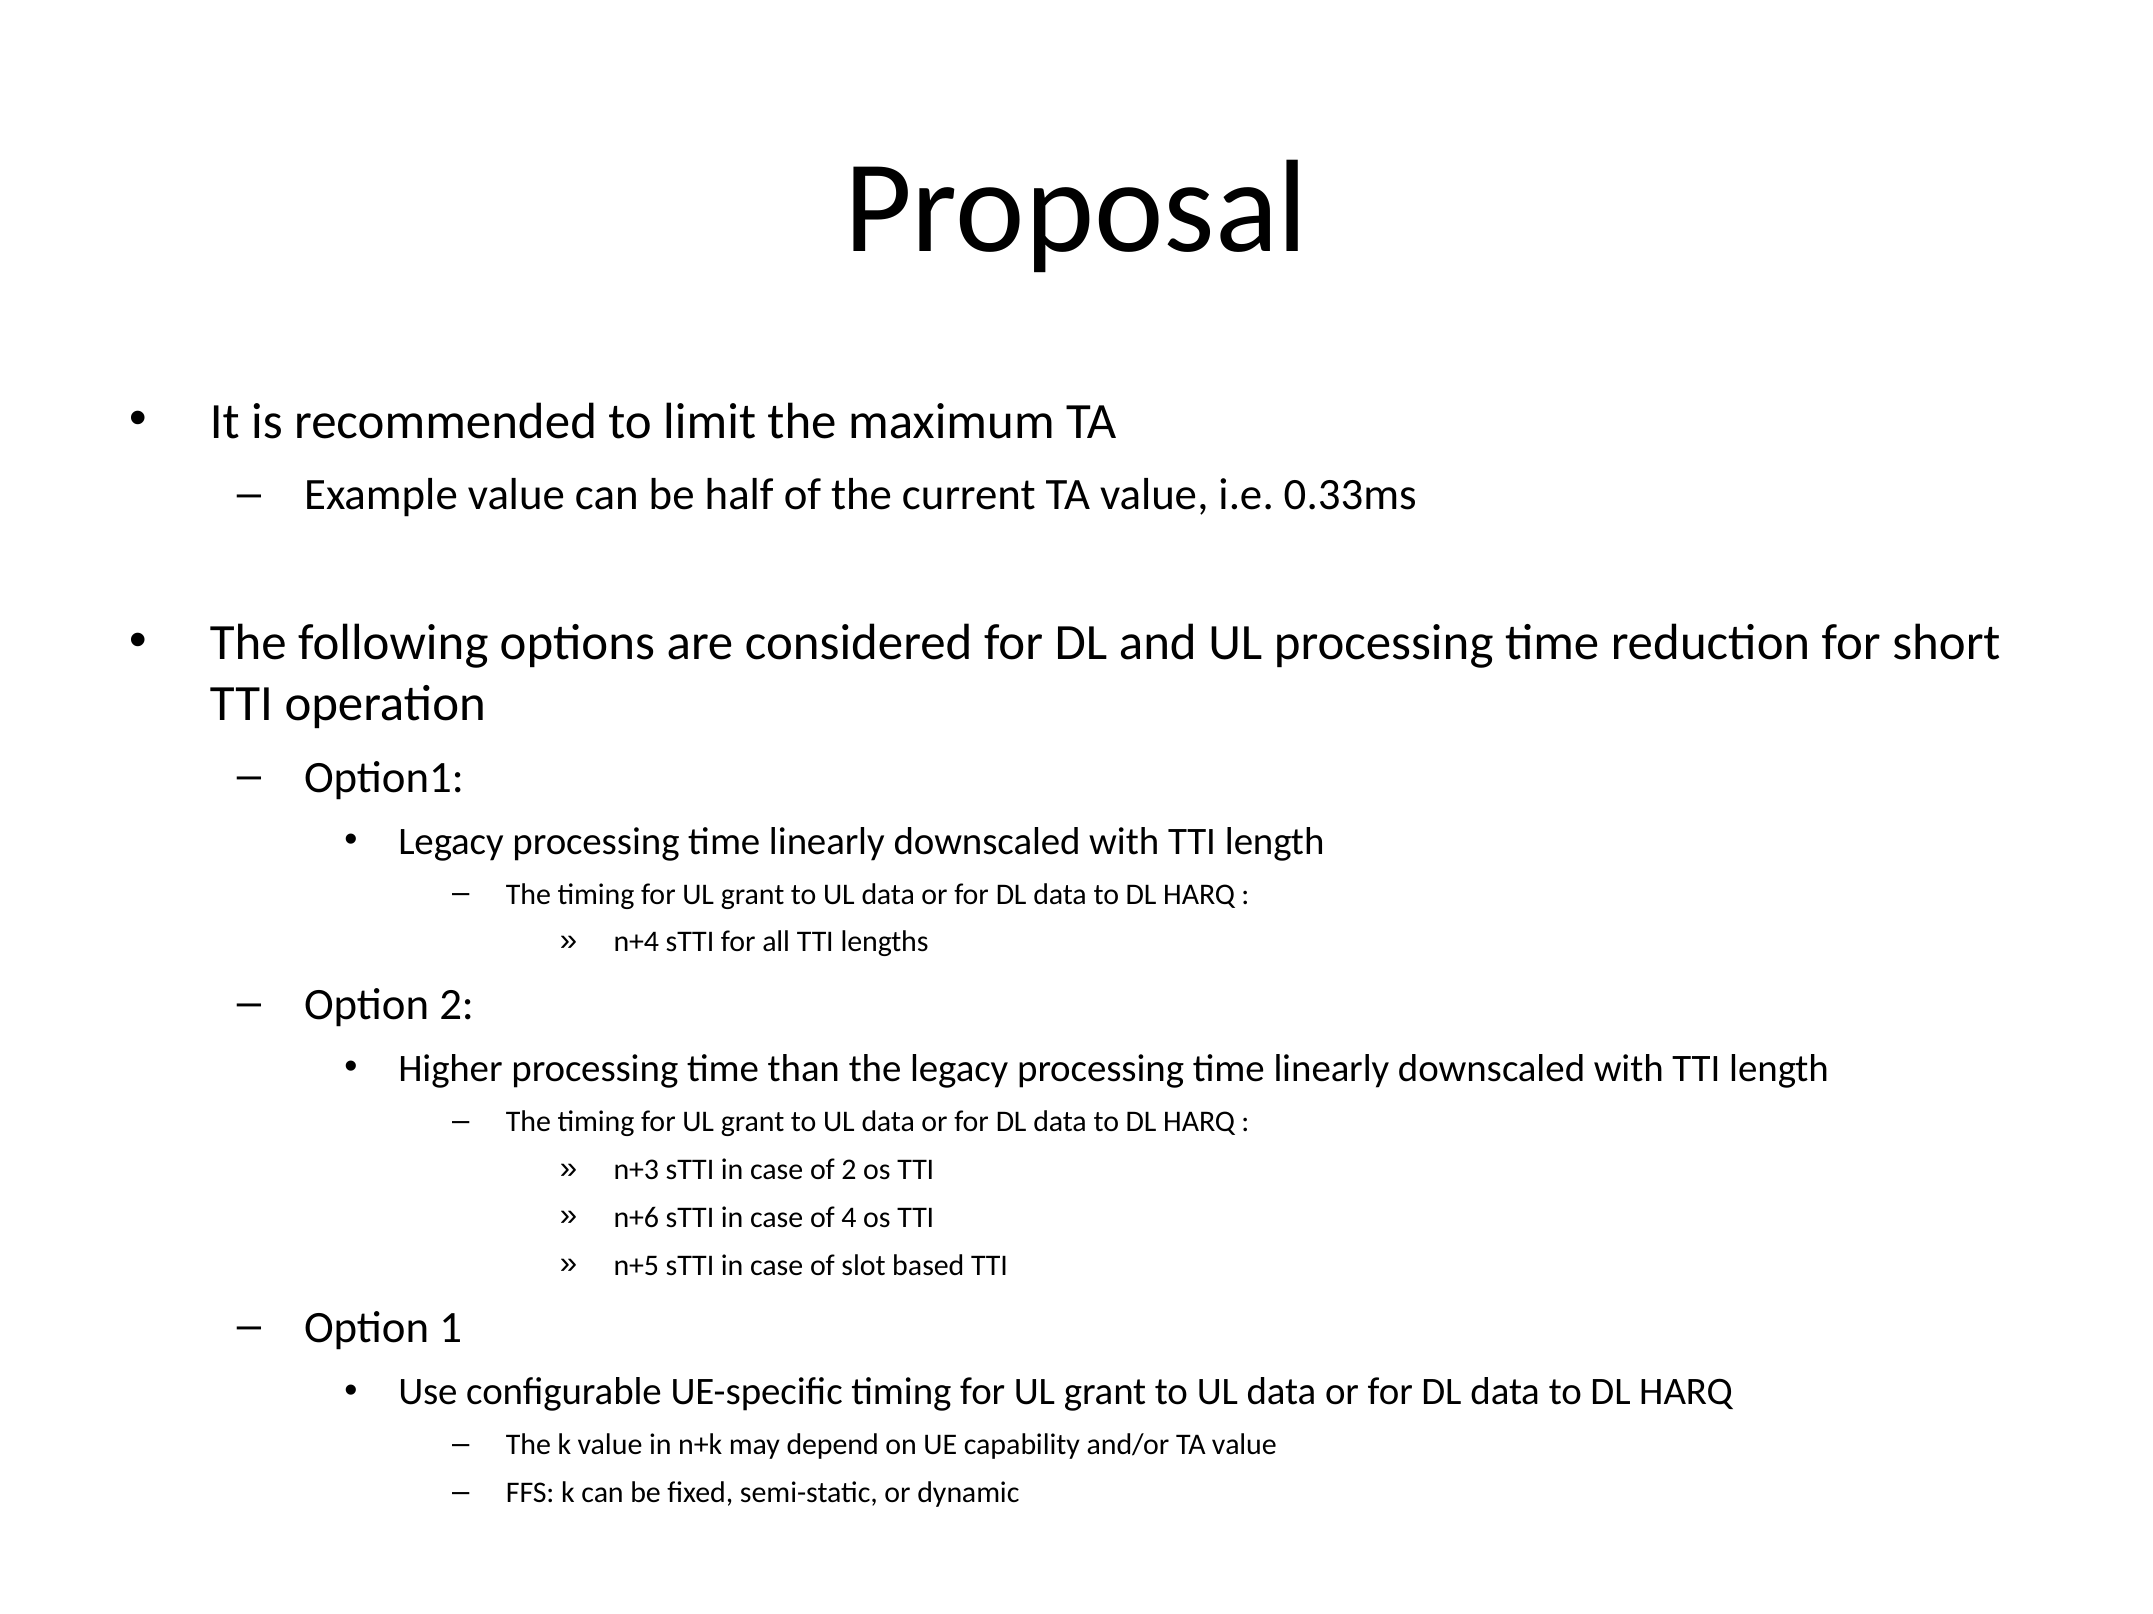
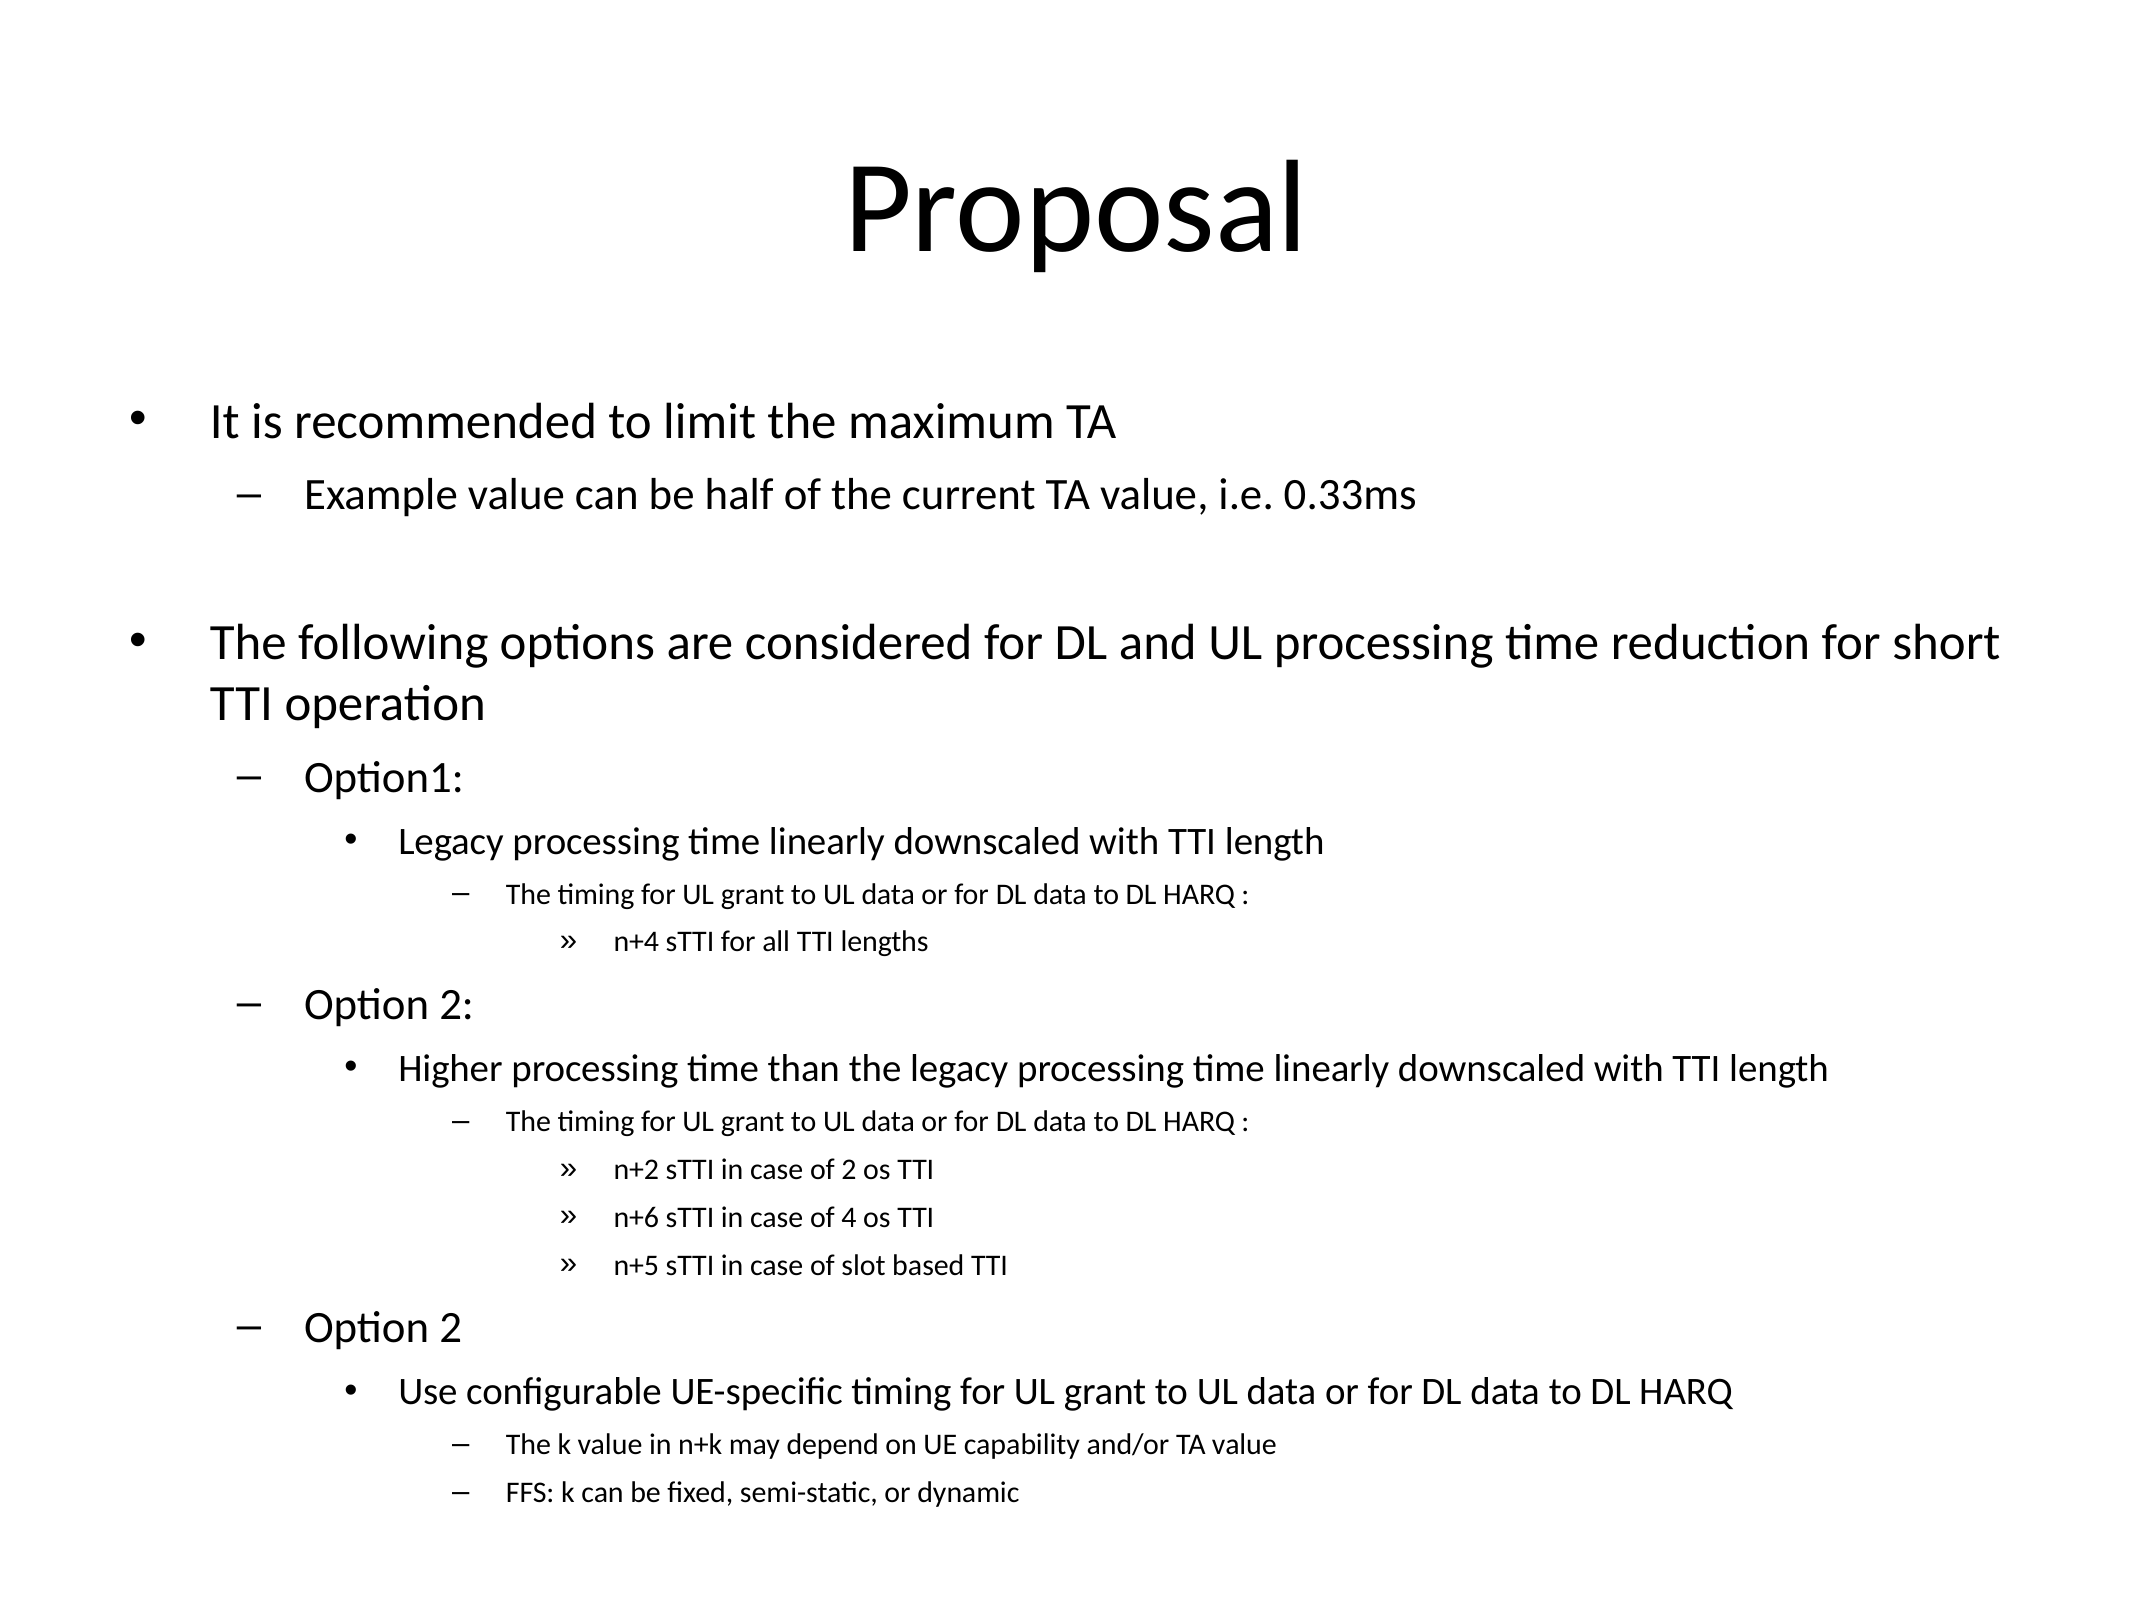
n+3: n+3 -> n+2 (636, 1170)
1: 1 -> 2 (451, 1328)
